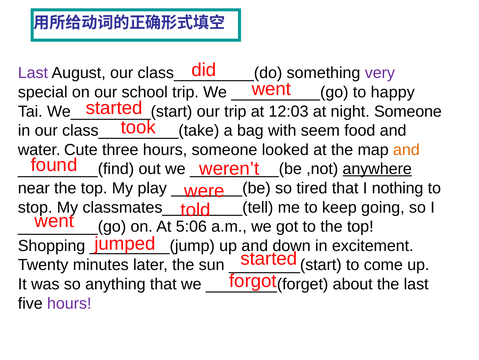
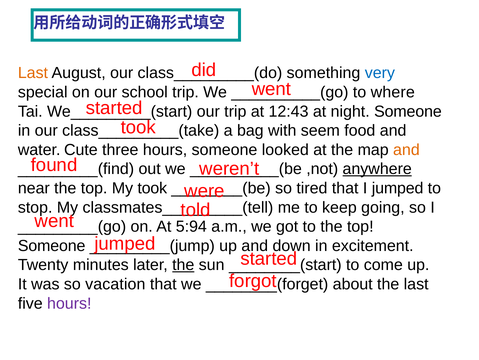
Last colour: purple -> orange (33, 73)
very colour: purple -> blue (380, 73)
happy: happy -> where (393, 92)
12:03: 12:03 -> 12:43 (289, 111)
My play: play -> took (152, 188)
I nothing: nothing -> jumped (398, 188)
5:06: 5:06 -> 5:94 (191, 226)
Shopping: Shopping -> Someone (52, 245)
the underline: none -> present (183, 264)
anything: anything -> vacation (115, 284)
